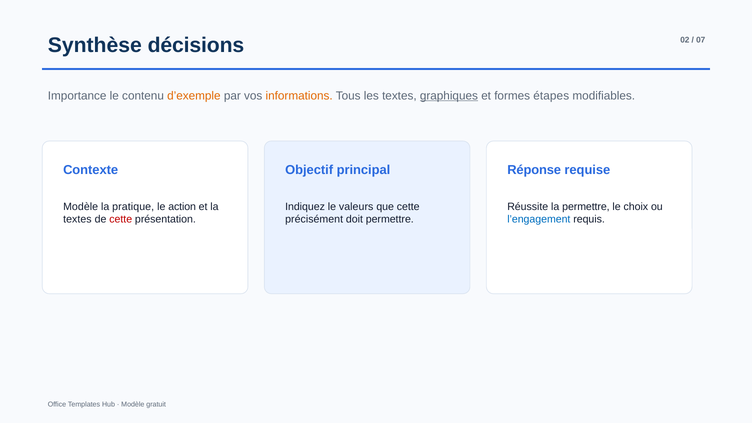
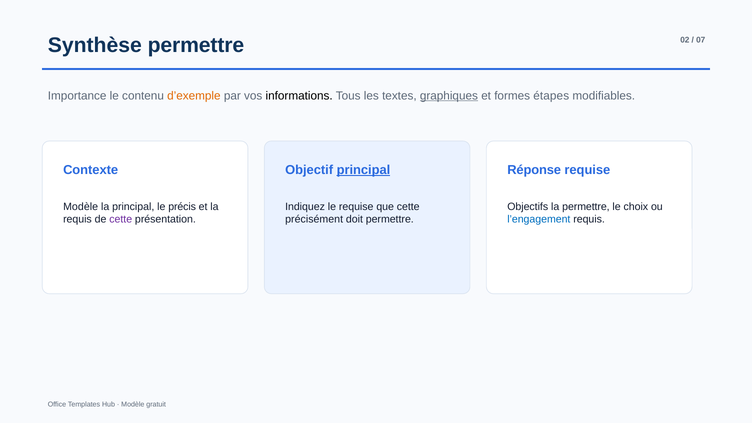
Synthèse décisions: décisions -> permettre (196, 45)
informations colour: orange -> black (299, 96)
principal underline: none -> present (363, 170)
la pratique: pratique -> principal (133, 207)
action: action -> précis (182, 207)
le valeurs: valeurs -> requise (356, 207)
Réussite: Réussite -> Objectifs (528, 207)
textes: textes -> requis (77, 219)
cette colour: red -> purple (121, 219)
